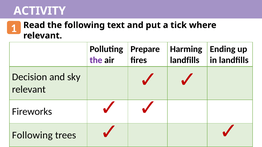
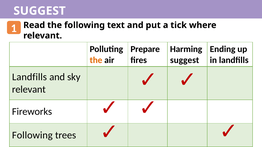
ACTIVITY: ACTIVITY -> SUGGEST (40, 11)
the colour: purple -> orange (96, 60)
landfills: landfills -> suggest (185, 60)
Decision: Decision -> Landfills (29, 77)
